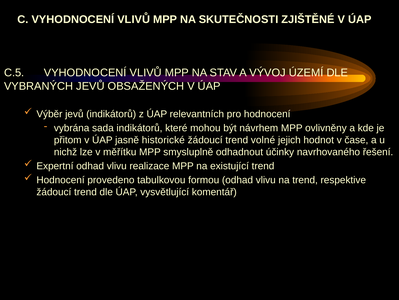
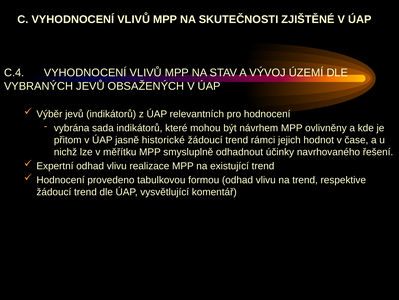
C.5: C.5 -> C.4 (14, 73)
volné: volné -> rámci (263, 140)
